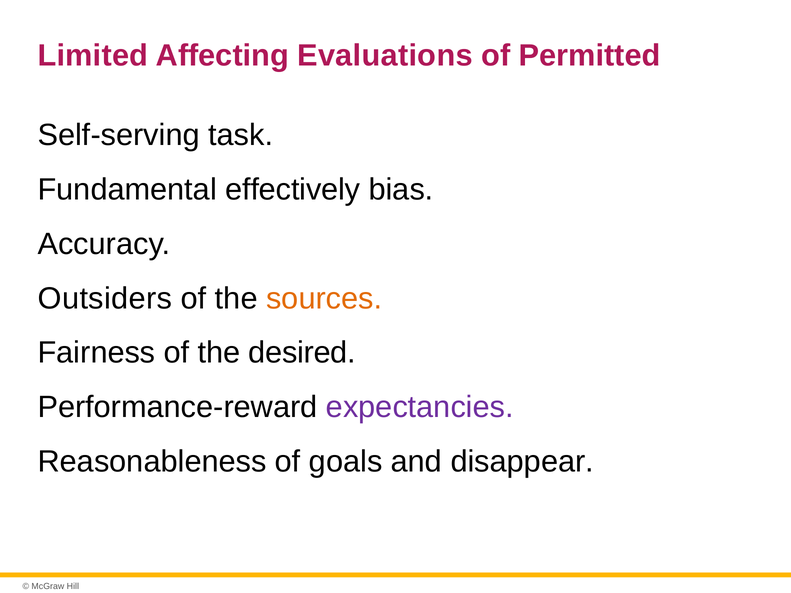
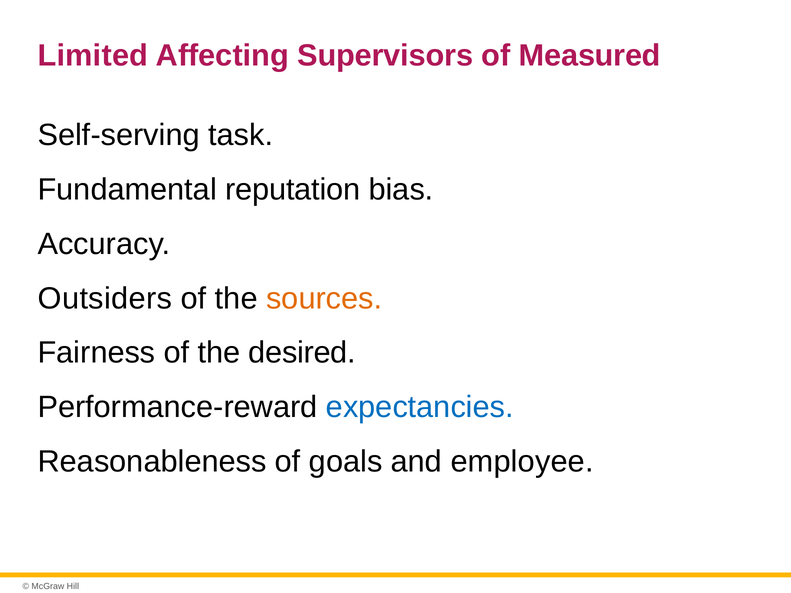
Evaluations: Evaluations -> Supervisors (385, 56)
Permitted: Permitted -> Measured (590, 56)
effectively: effectively -> reputation (293, 189)
expectancies colour: purple -> blue (420, 407)
disappear: disappear -> employee (522, 462)
